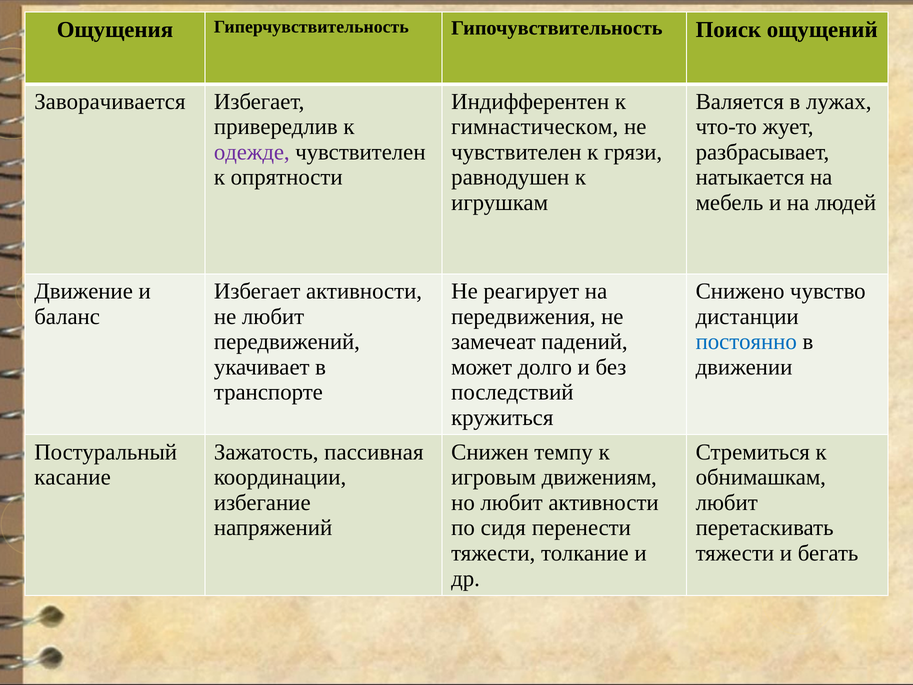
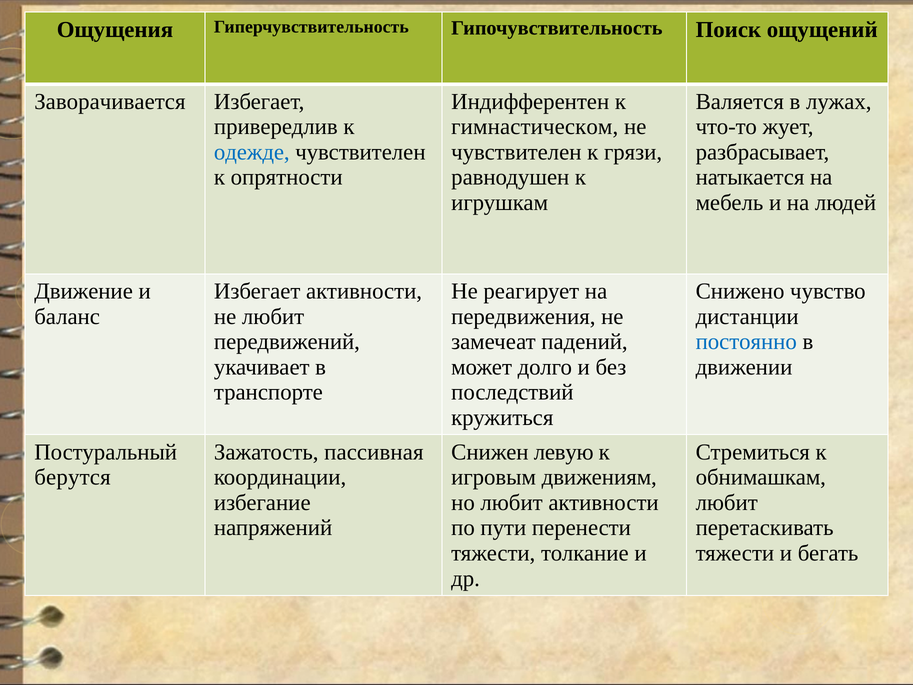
одежде colour: purple -> blue (252, 152)
темпу: темпу -> левую (564, 452)
касание: касание -> берутся (72, 477)
сидя: сидя -> пути (503, 528)
